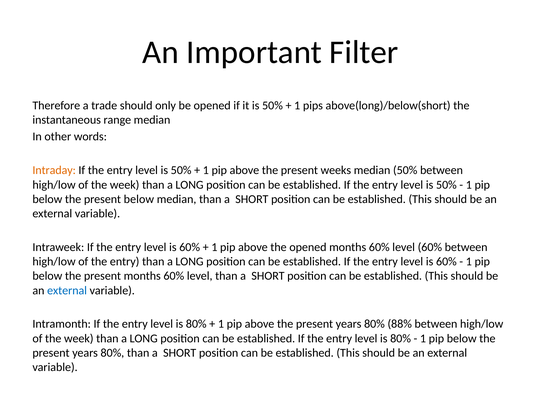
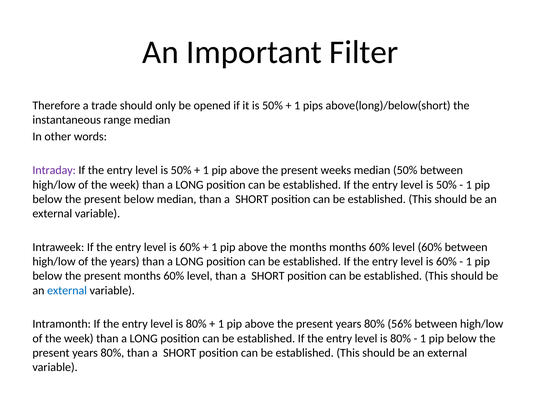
Intraday colour: orange -> purple (54, 170)
the opened: opened -> months (308, 247)
of the entry: entry -> years (125, 261)
88%: 88% -> 56% (400, 324)
